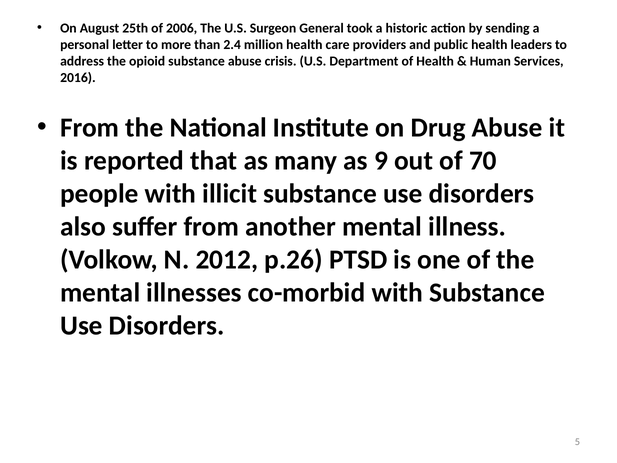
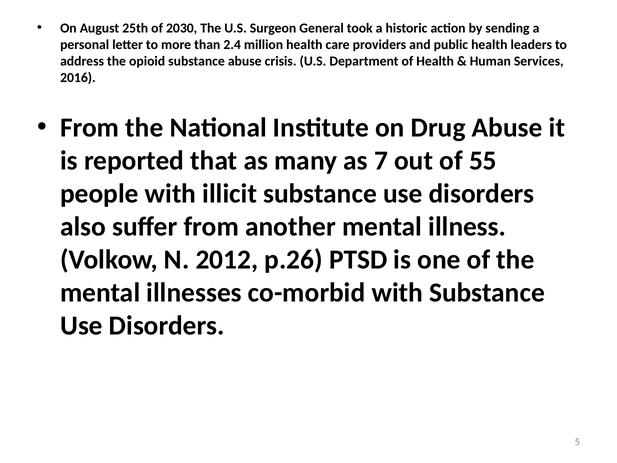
2006: 2006 -> 2030 (182, 28)
9: 9 -> 7 (381, 161)
70: 70 -> 55 (483, 161)
